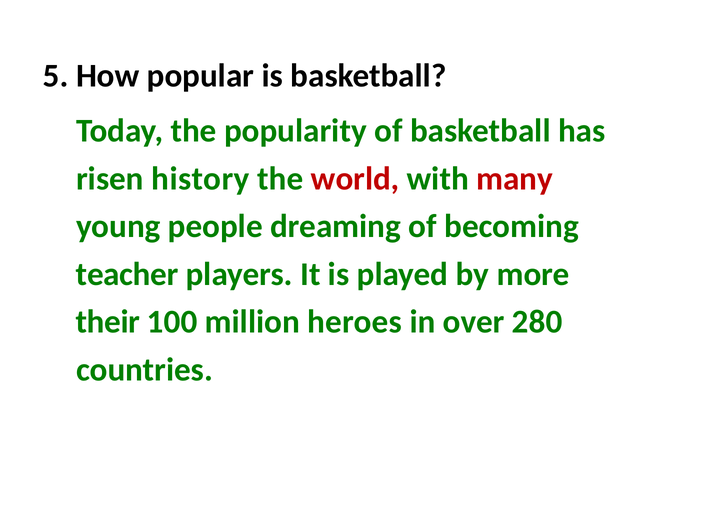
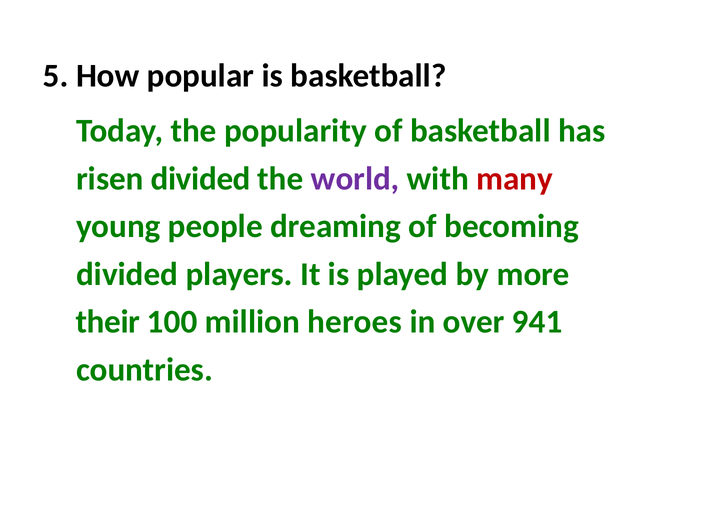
risen history: history -> divided (201, 179)
world colour: red -> purple (355, 179)
teacher: teacher -> divided (127, 274)
280: 280 -> 941 (537, 322)
